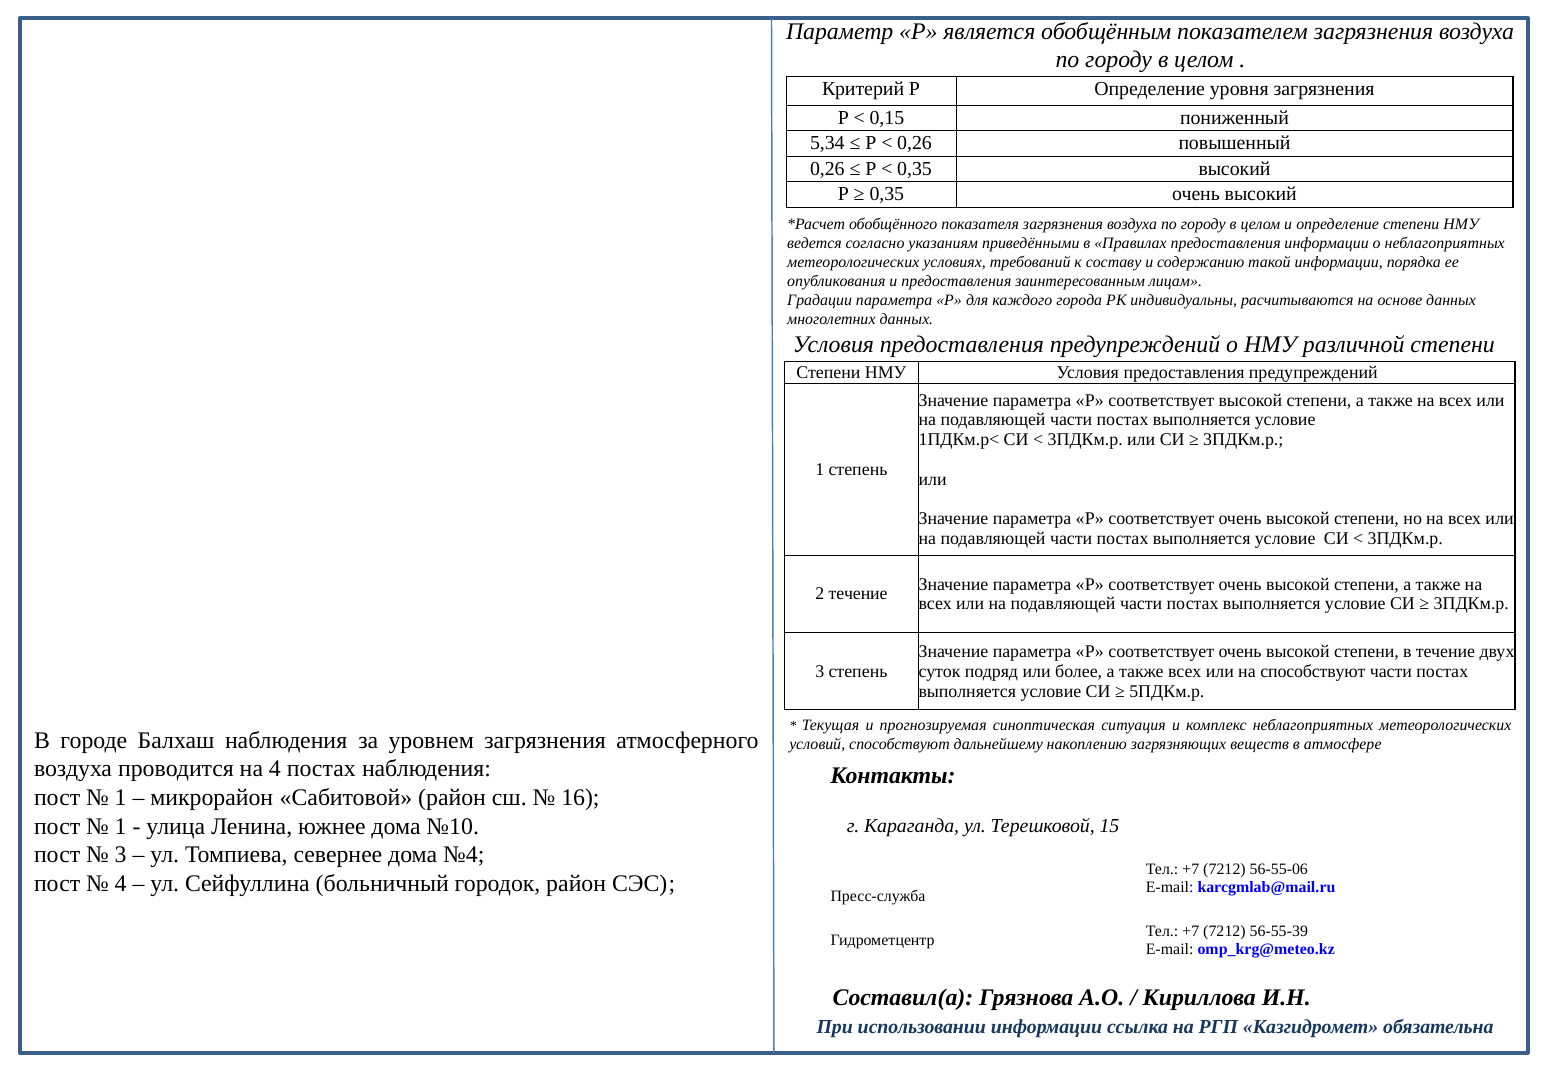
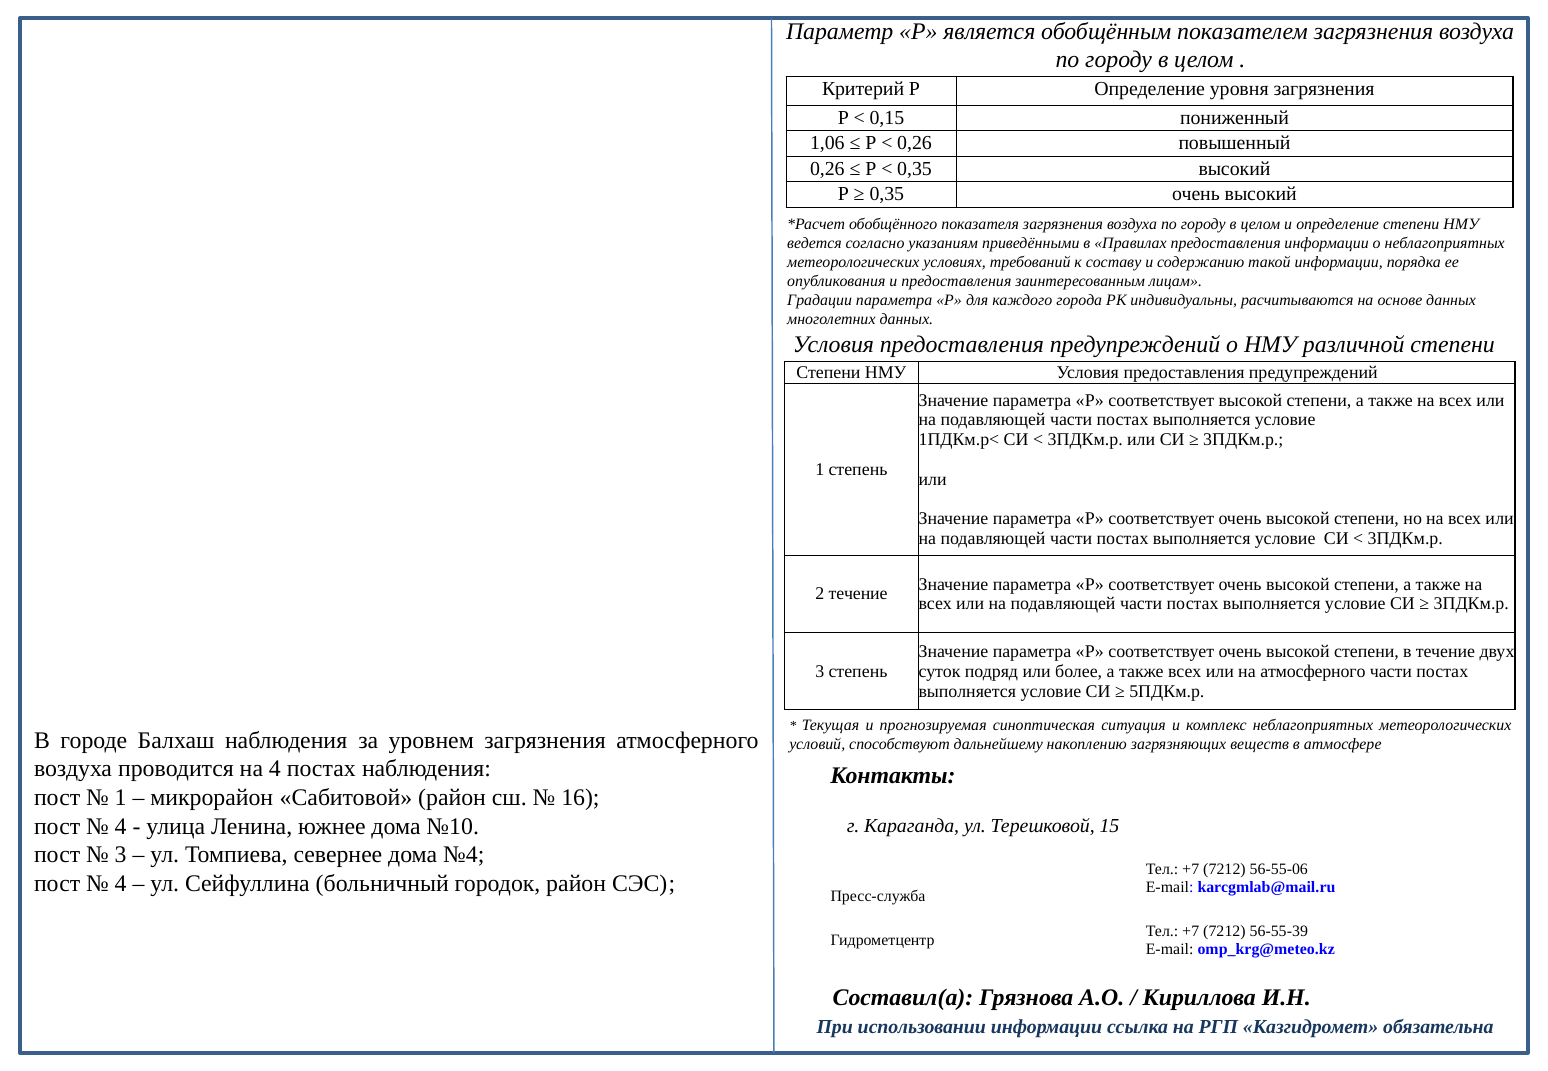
5,34: 5,34 -> 1,06 (827, 143)
на способствуют: способствуют -> атмосферного (1313, 672)
1: 1 -> 4 (121, 827)
